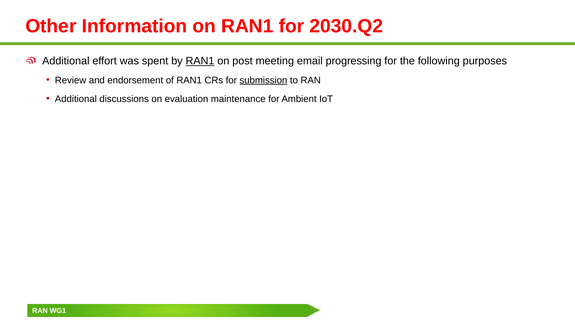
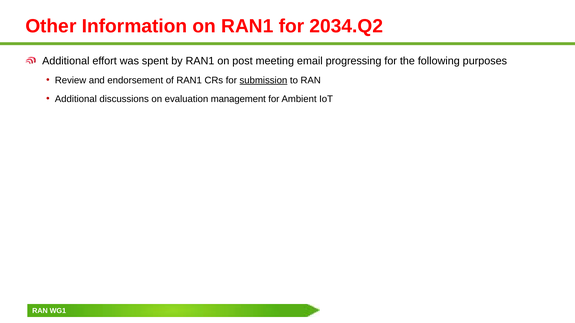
2030.Q2: 2030.Q2 -> 2034.Q2 (346, 26)
RAN1 underline: present -> none (200, 61)
maintenance: maintenance -> management (238, 99)
